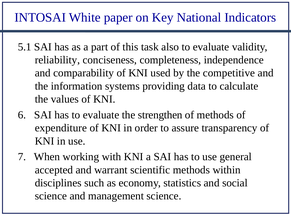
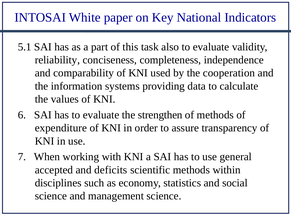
competitive: competitive -> cooperation (229, 73)
warrant: warrant -> deficits (111, 170)
